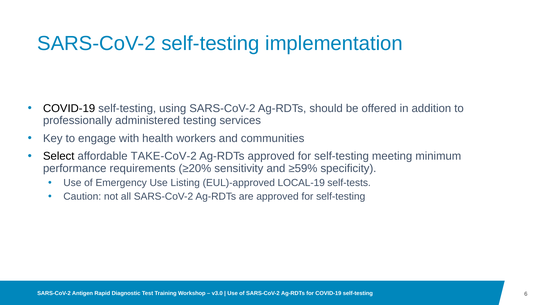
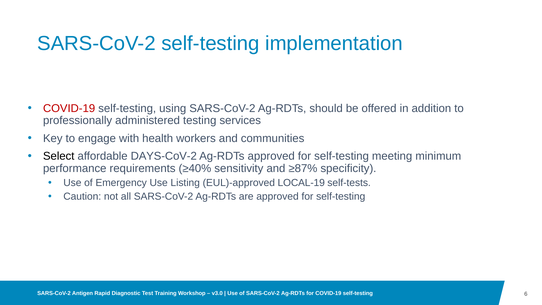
COVID-19 colour: black -> red (69, 108)
TAKE-CoV-2: TAKE-CoV-2 -> DAYS-CoV-2 (164, 156)
≥20%: ≥20% -> ≥40% (195, 168)
≥59%: ≥59% -> ≥87% (303, 168)
